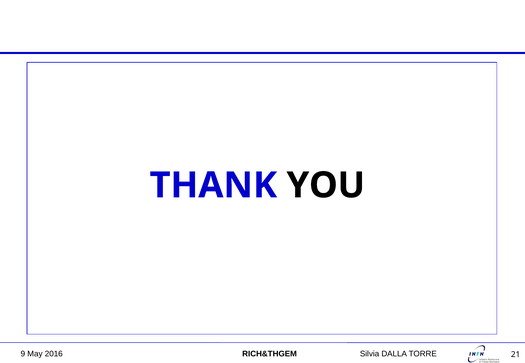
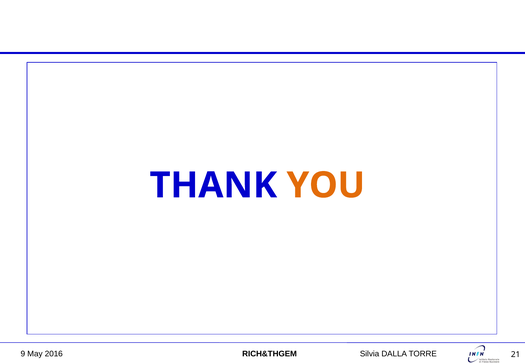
YOU colour: black -> orange (326, 186)
